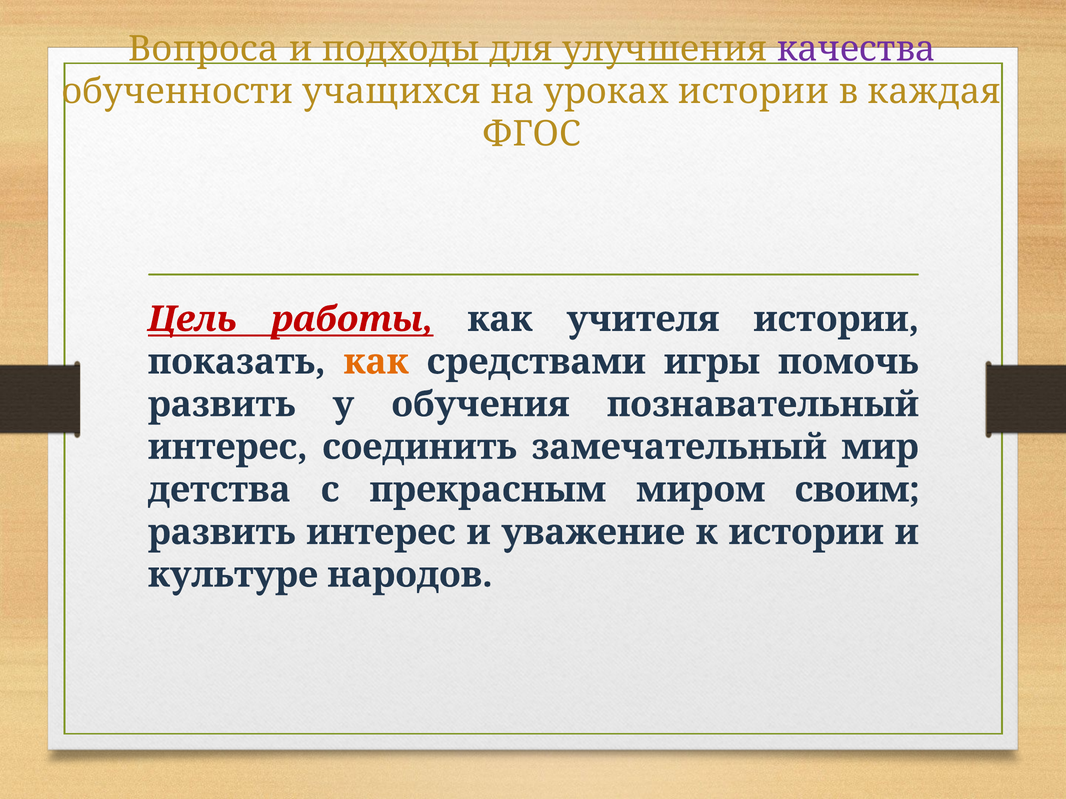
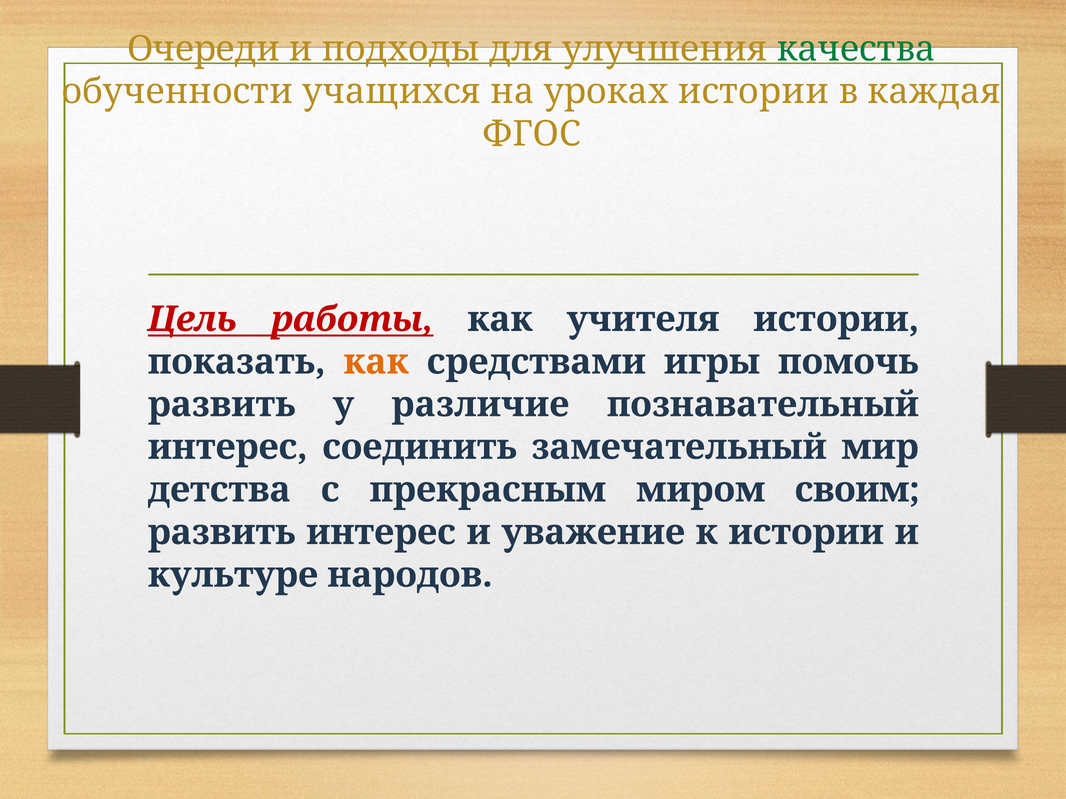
Вопроса: Вопроса -> Очереди (204, 49)
качества colour: purple -> green (856, 49)
обучения: обучения -> различие (480, 405)
